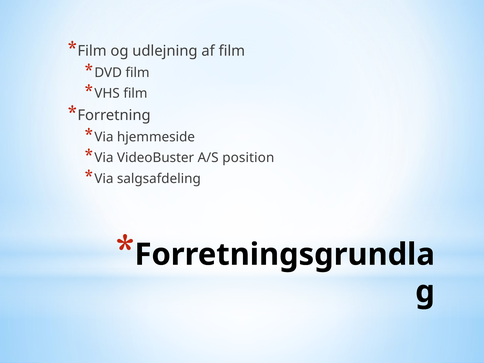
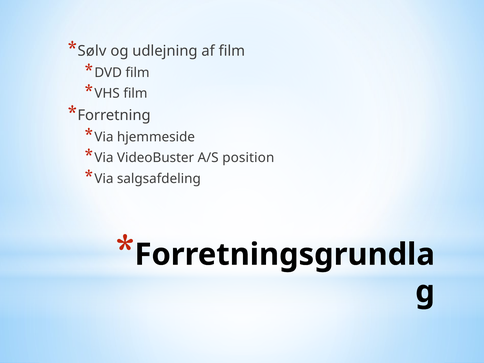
Film: Film -> Sølv (92, 51)
